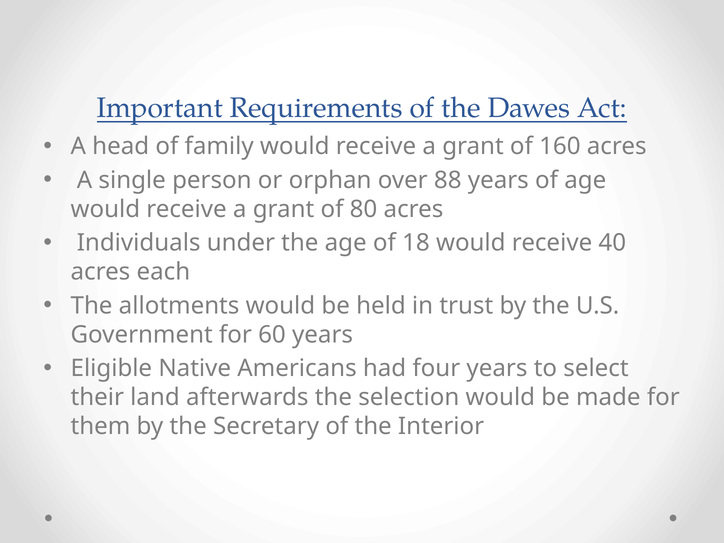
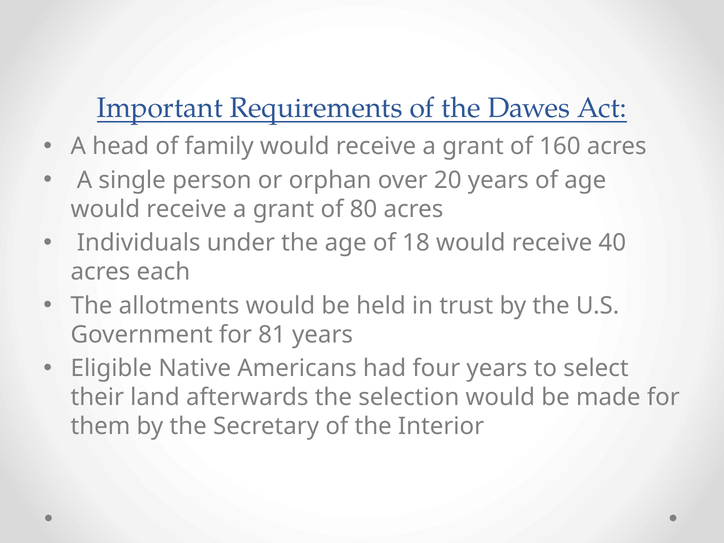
88: 88 -> 20 (448, 180)
60: 60 -> 81 (272, 335)
